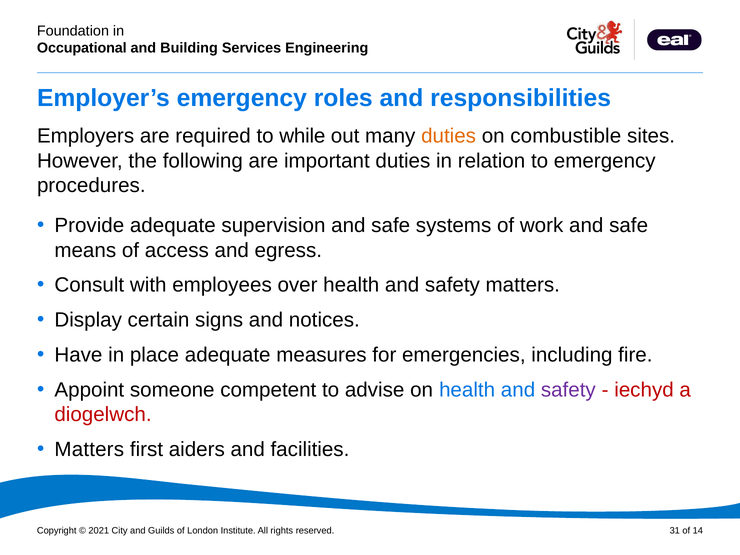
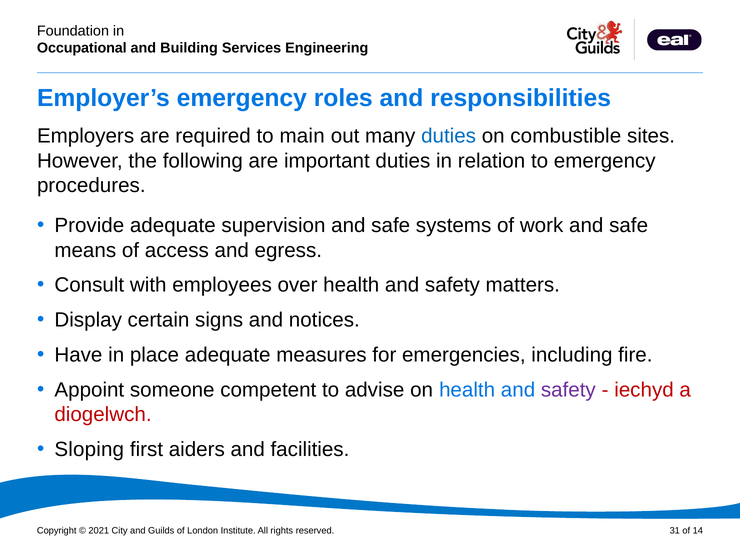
while: while -> main (302, 136)
duties colour: orange -> blue (449, 136)
Matters: Matters -> Sloping (89, 450)
